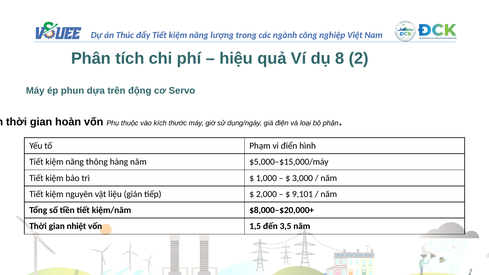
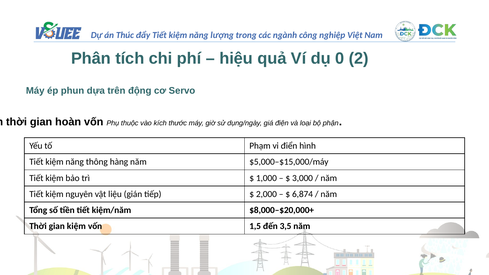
8: 8 -> 0 (340, 58)
9,101: 9,101 -> 6,874 (303, 194)
gian nhiệt: nhiệt -> kiệm (76, 226)
